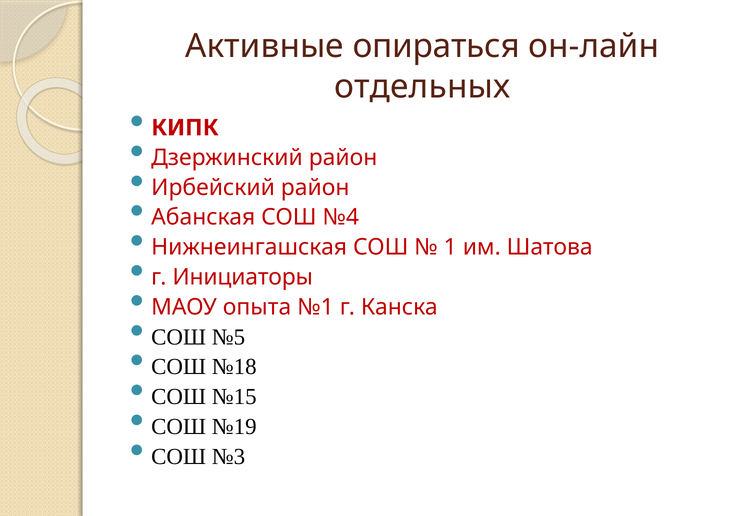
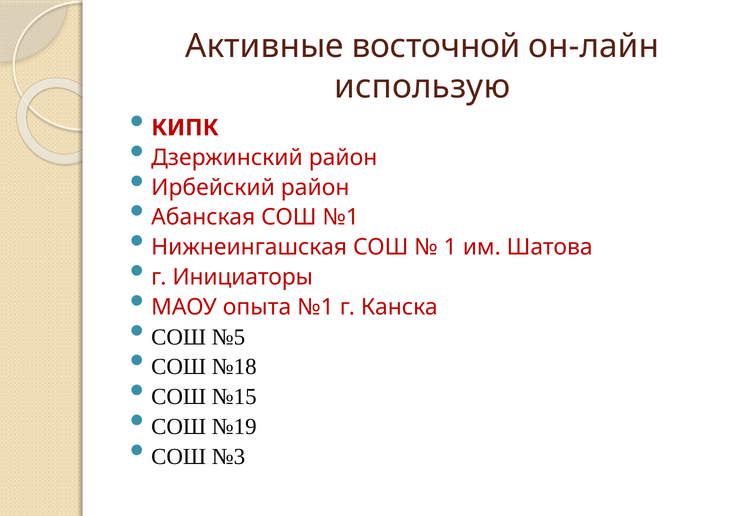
опираться: опираться -> восточной (436, 46)
отдельных: отдельных -> использую (422, 87)
СОШ №4: №4 -> №1 (341, 217)
